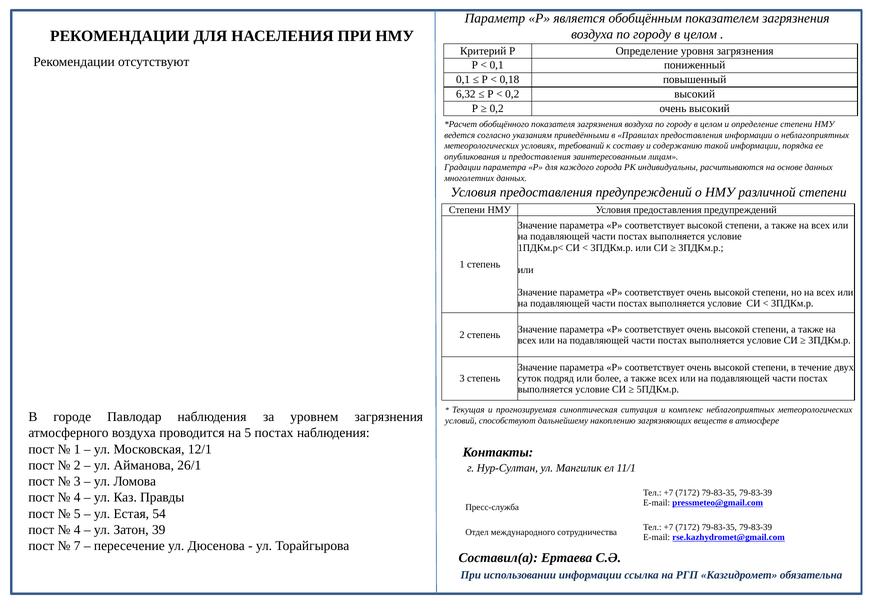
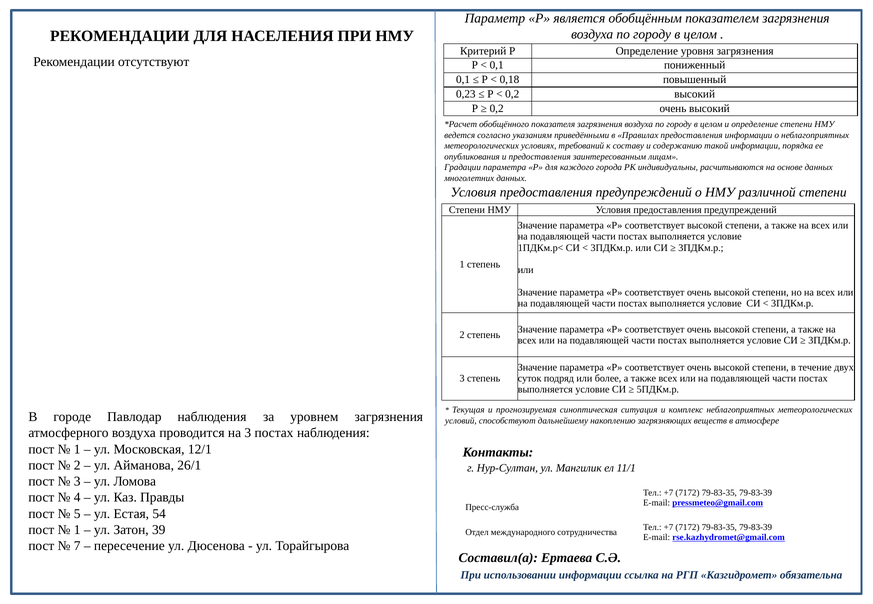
6,32: 6,32 -> 0,23 (466, 94)
на 5: 5 -> 3 (248, 433)
4: 4 -> 1 (77, 530)
